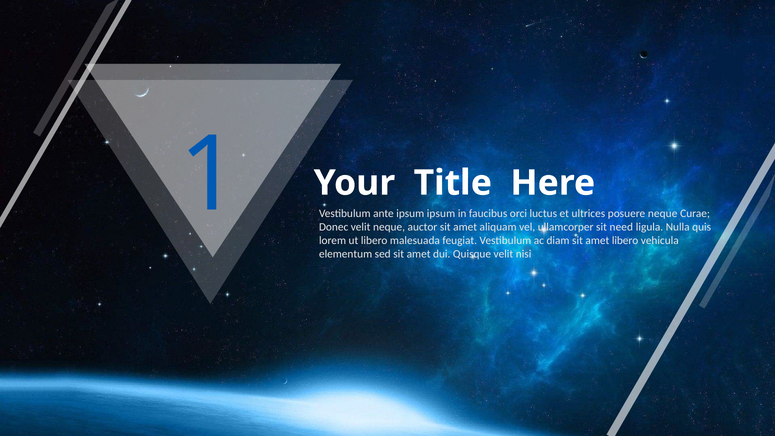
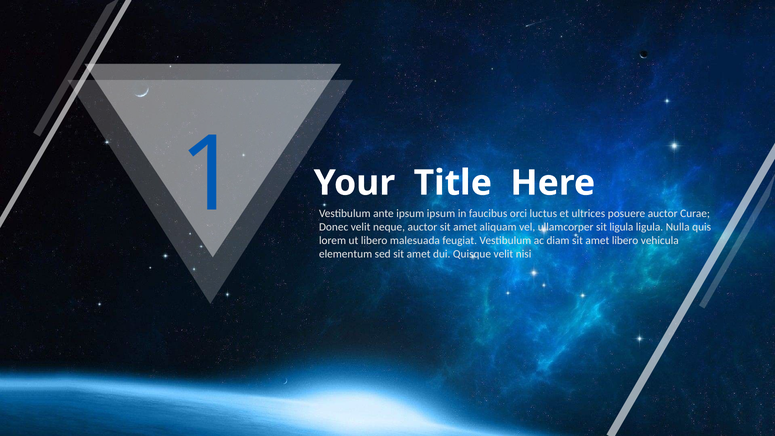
posuere neque: neque -> auctor (663, 213)
sit need: need -> ligula (621, 227)
